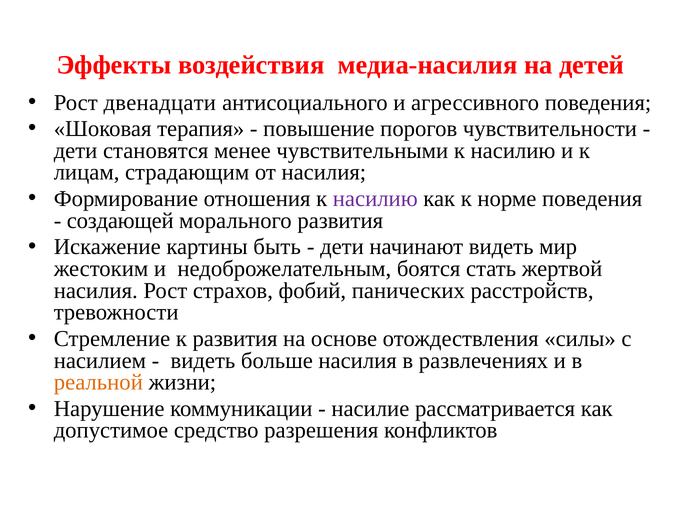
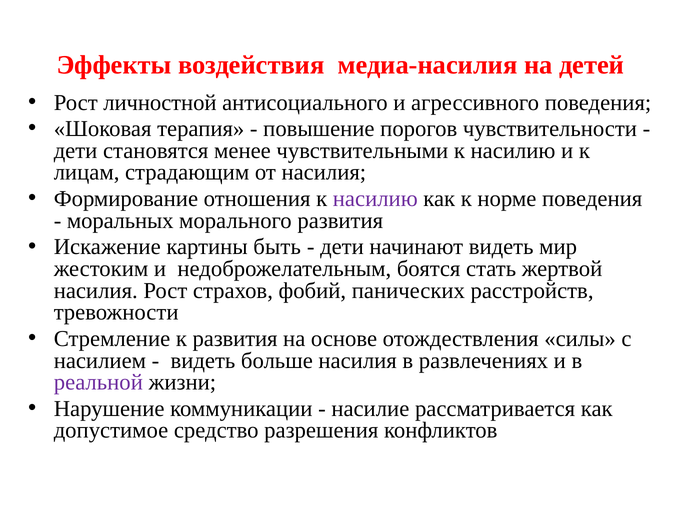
двенадцати: двенадцати -> личностной (160, 102)
создающей: создающей -> моральных (120, 221)
реальной colour: orange -> purple (98, 382)
